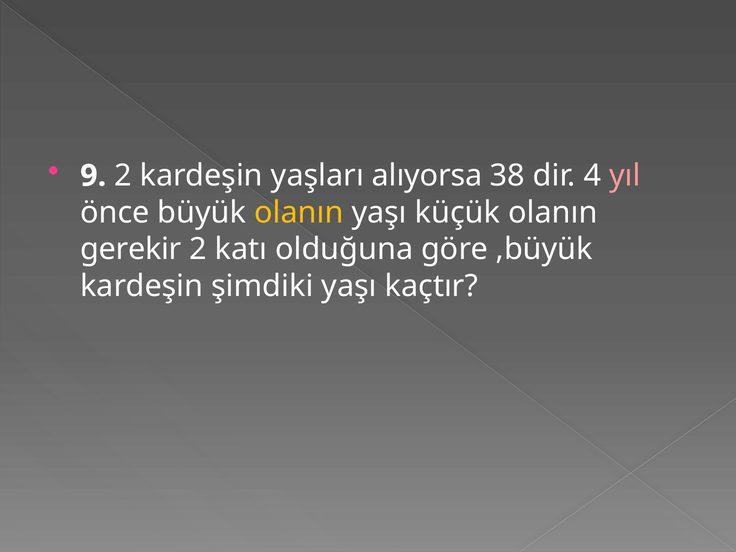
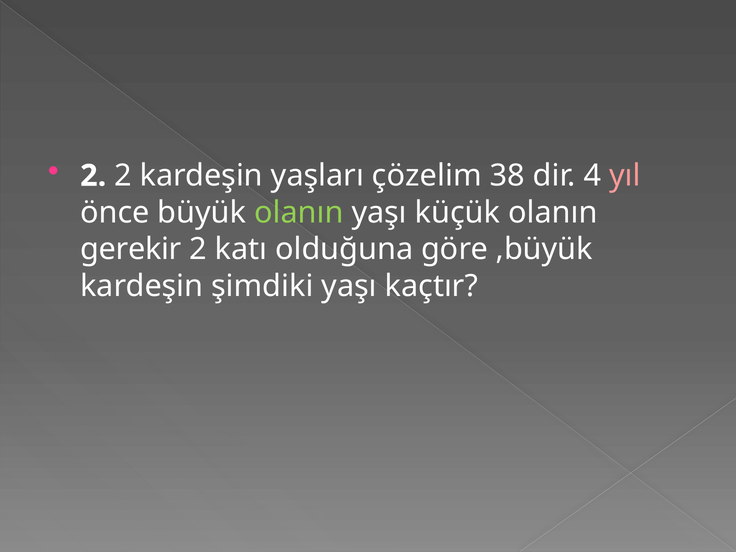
9: 9 -> 2 (93, 176)
alıyorsa: alıyorsa -> çözelim (427, 176)
olanın colour: yellow -> light green (299, 213)
